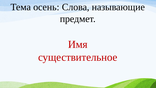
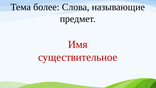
осень: осень -> более (46, 7)
